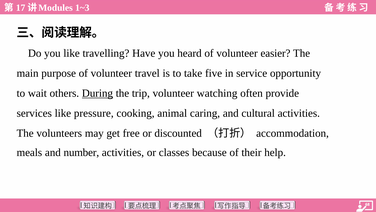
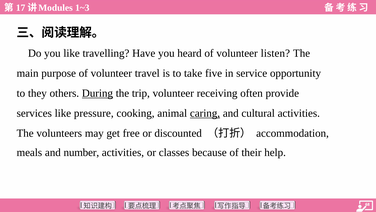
easier: easier -> listen (275, 53)
wait: wait -> they (37, 93)
watching: watching -> receiving (217, 93)
caring underline: none -> present (205, 113)
